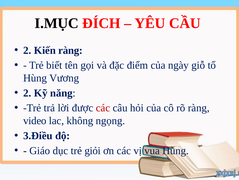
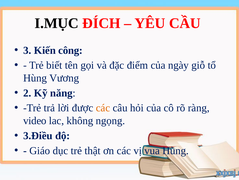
2: 2 -> 3 (27, 50)
Kiến ràng: ràng -> công (71, 50)
các colour: red -> orange (103, 108)
giỏi: giỏi -> thật (93, 150)
